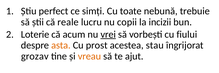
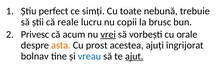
incizii: incizii -> brusc (160, 22)
Loterie: Loterie -> Privesc (35, 34)
fiului: fiului -> orale (187, 34)
stau: stau -> ajuți (155, 45)
grozav: grozav -> bolnav (35, 56)
vreau colour: orange -> blue (89, 56)
ajut underline: none -> present (134, 56)
